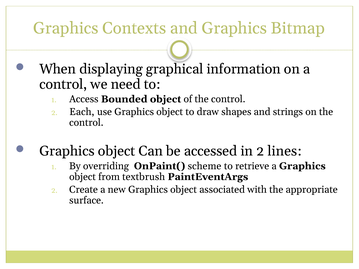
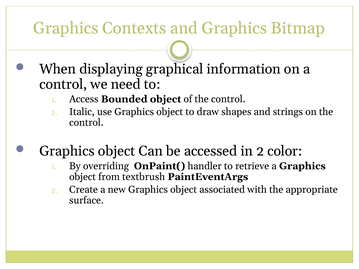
Each: Each -> Italic (82, 112)
lines: lines -> color (285, 151)
scheme: scheme -> handler (205, 166)
